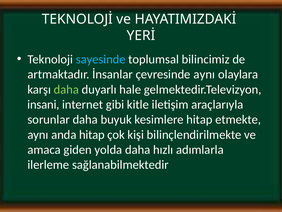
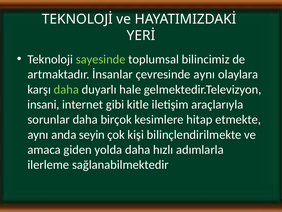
sayesinde colour: light blue -> light green (101, 59)
buyuk: buyuk -> birçok (116, 119)
anda hitap: hitap -> seyin (92, 134)
